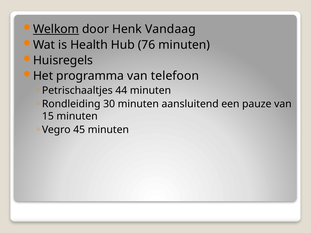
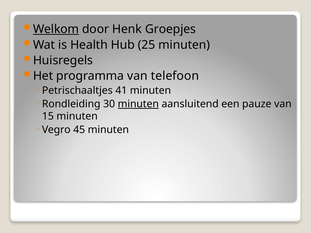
Vandaag: Vandaag -> Groepjes (171, 29)
76: 76 -> 25 (147, 45)
44: 44 -> 41 (121, 90)
minuten underline: none -> present (138, 104)
